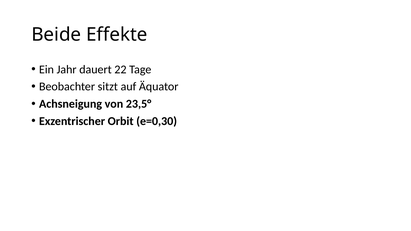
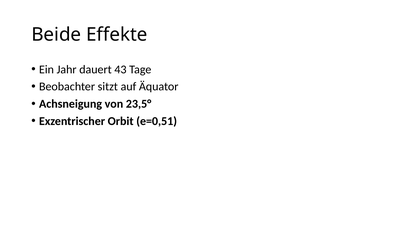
22: 22 -> 43 (120, 69)
e=0,30: e=0,30 -> e=0,51 (157, 121)
